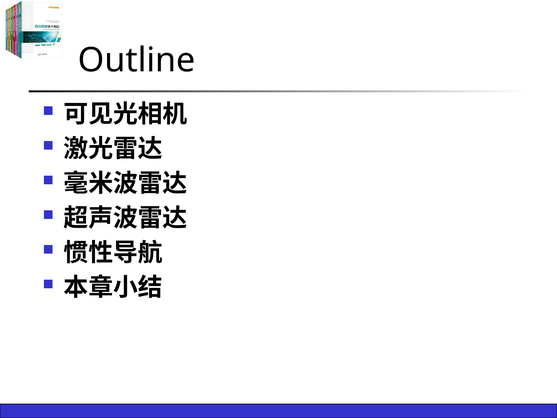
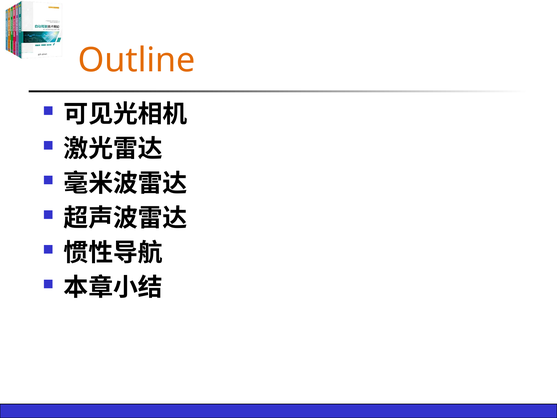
Outline colour: black -> orange (137, 60)
